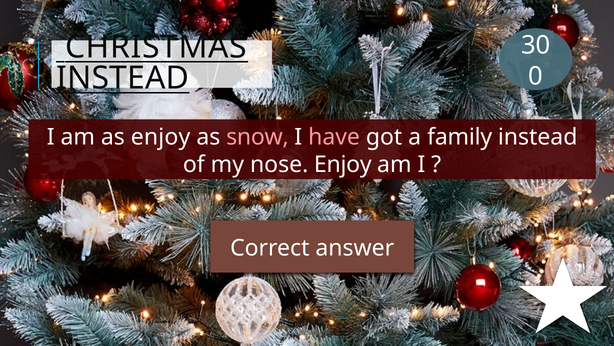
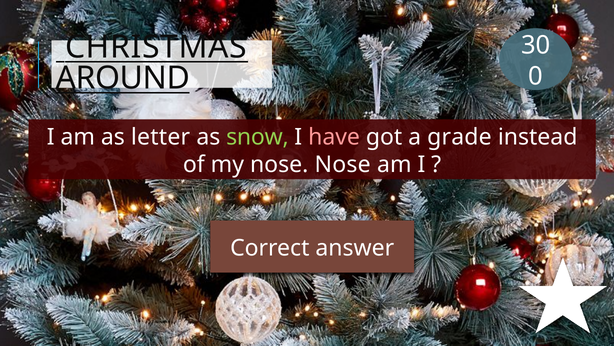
INSTEAD: INSTEAD -> AROUND (123, 78)
as enjoy: enjoy -> letter (161, 137)
snow colour: pink -> light green (257, 137)
family: family -> grade (459, 137)
nose Enjoy: Enjoy -> Nose (343, 164)
